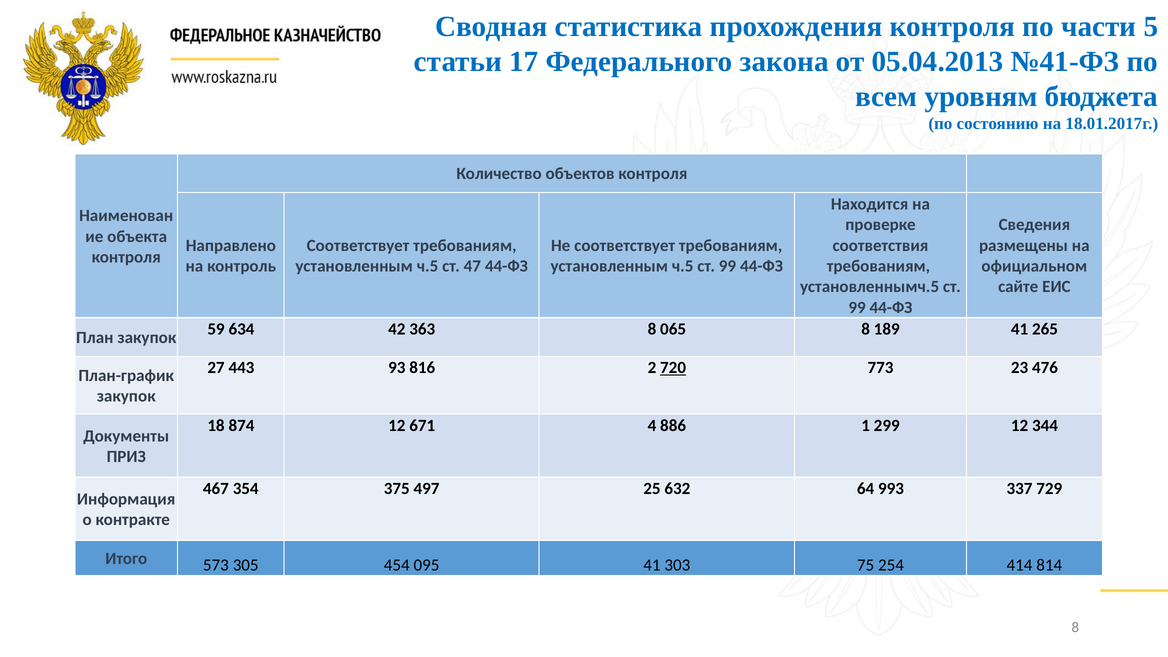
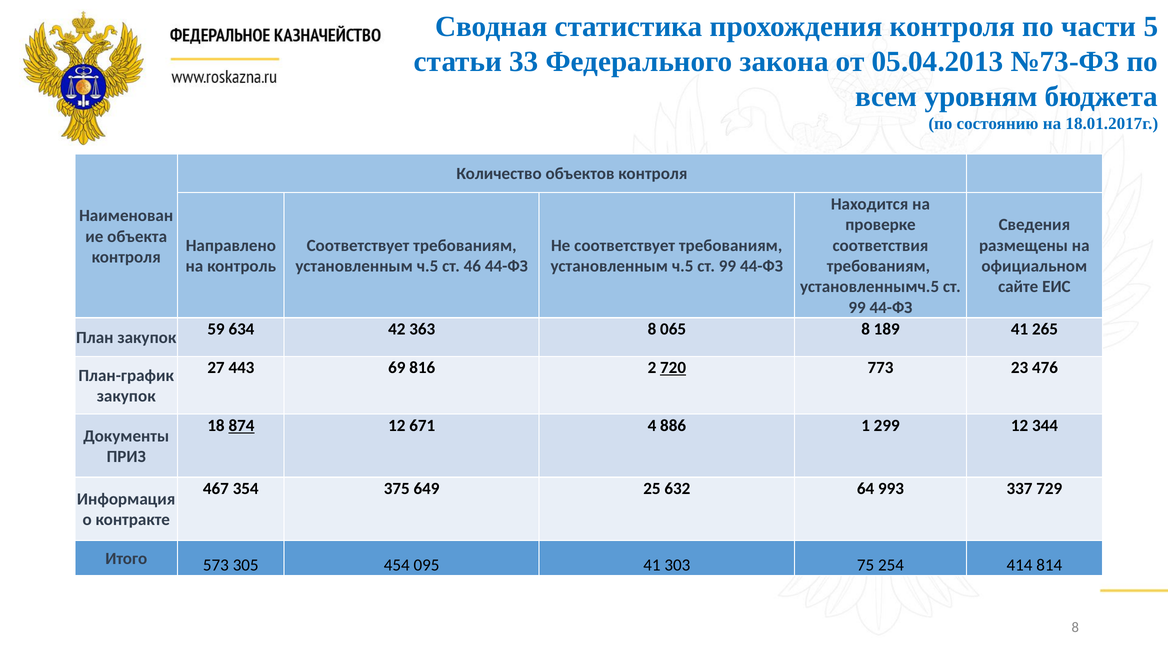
17: 17 -> 33 (524, 62)
№41-ФЗ: №41-ФЗ -> №73-ФЗ (1065, 62)
47: 47 -> 46 (472, 266)
93: 93 -> 69 (397, 368)
874 underline: none -> present (241, 426)
497: 497 -> 649 (427, 489)
